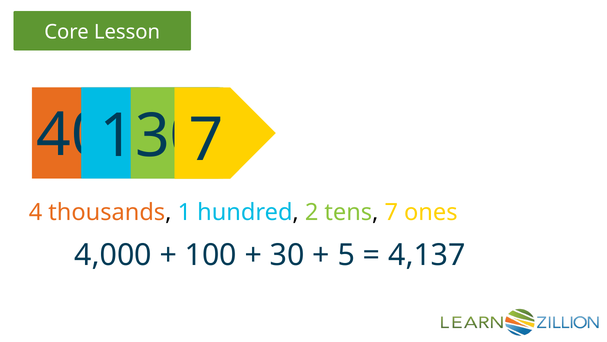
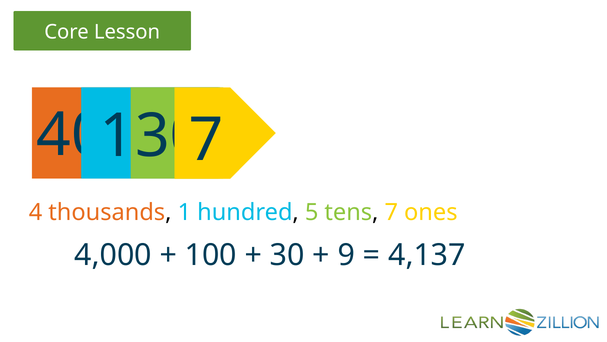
2: 2 -> 5 (312, 212)
5: 5 -> 9 (346, 255)
